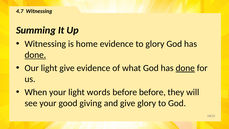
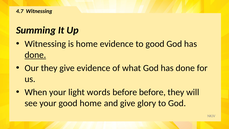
to glory: glory -> good (155, 44)
Our light: light -> they (49, 68)
done underline: present -> none (185, 68)
good giving: giving -> home (91, 103)
